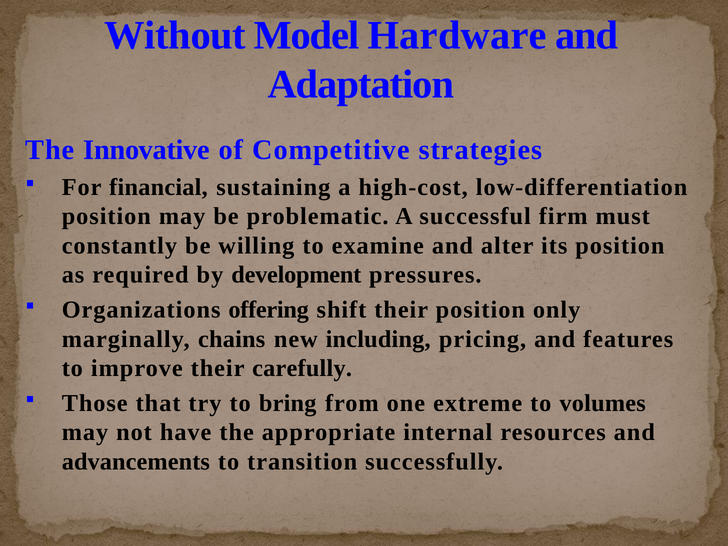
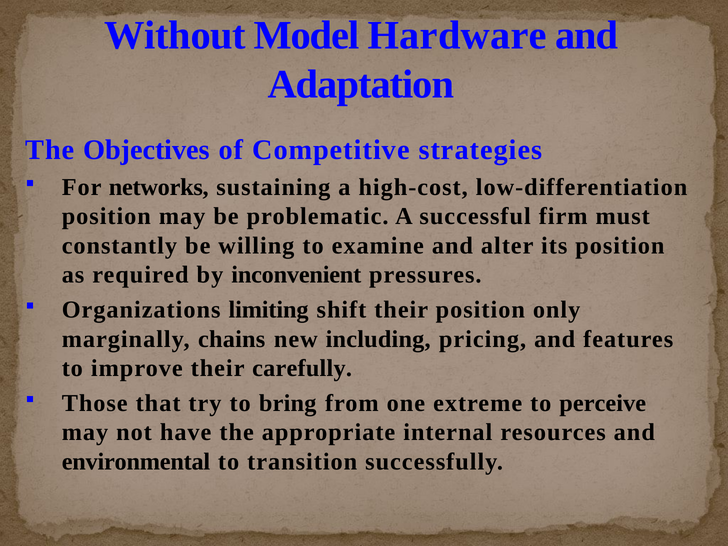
Innovative: Innovative -> Objectives (147, 150)
financial: financial -> networks (159, 187)
development: development -> inconvenient (296, 275)
offering: offering -> limiting (269, 310)
volumes: volumes -> perceive (603, 403)
advancements: advancements -> environmental (136, 462)
